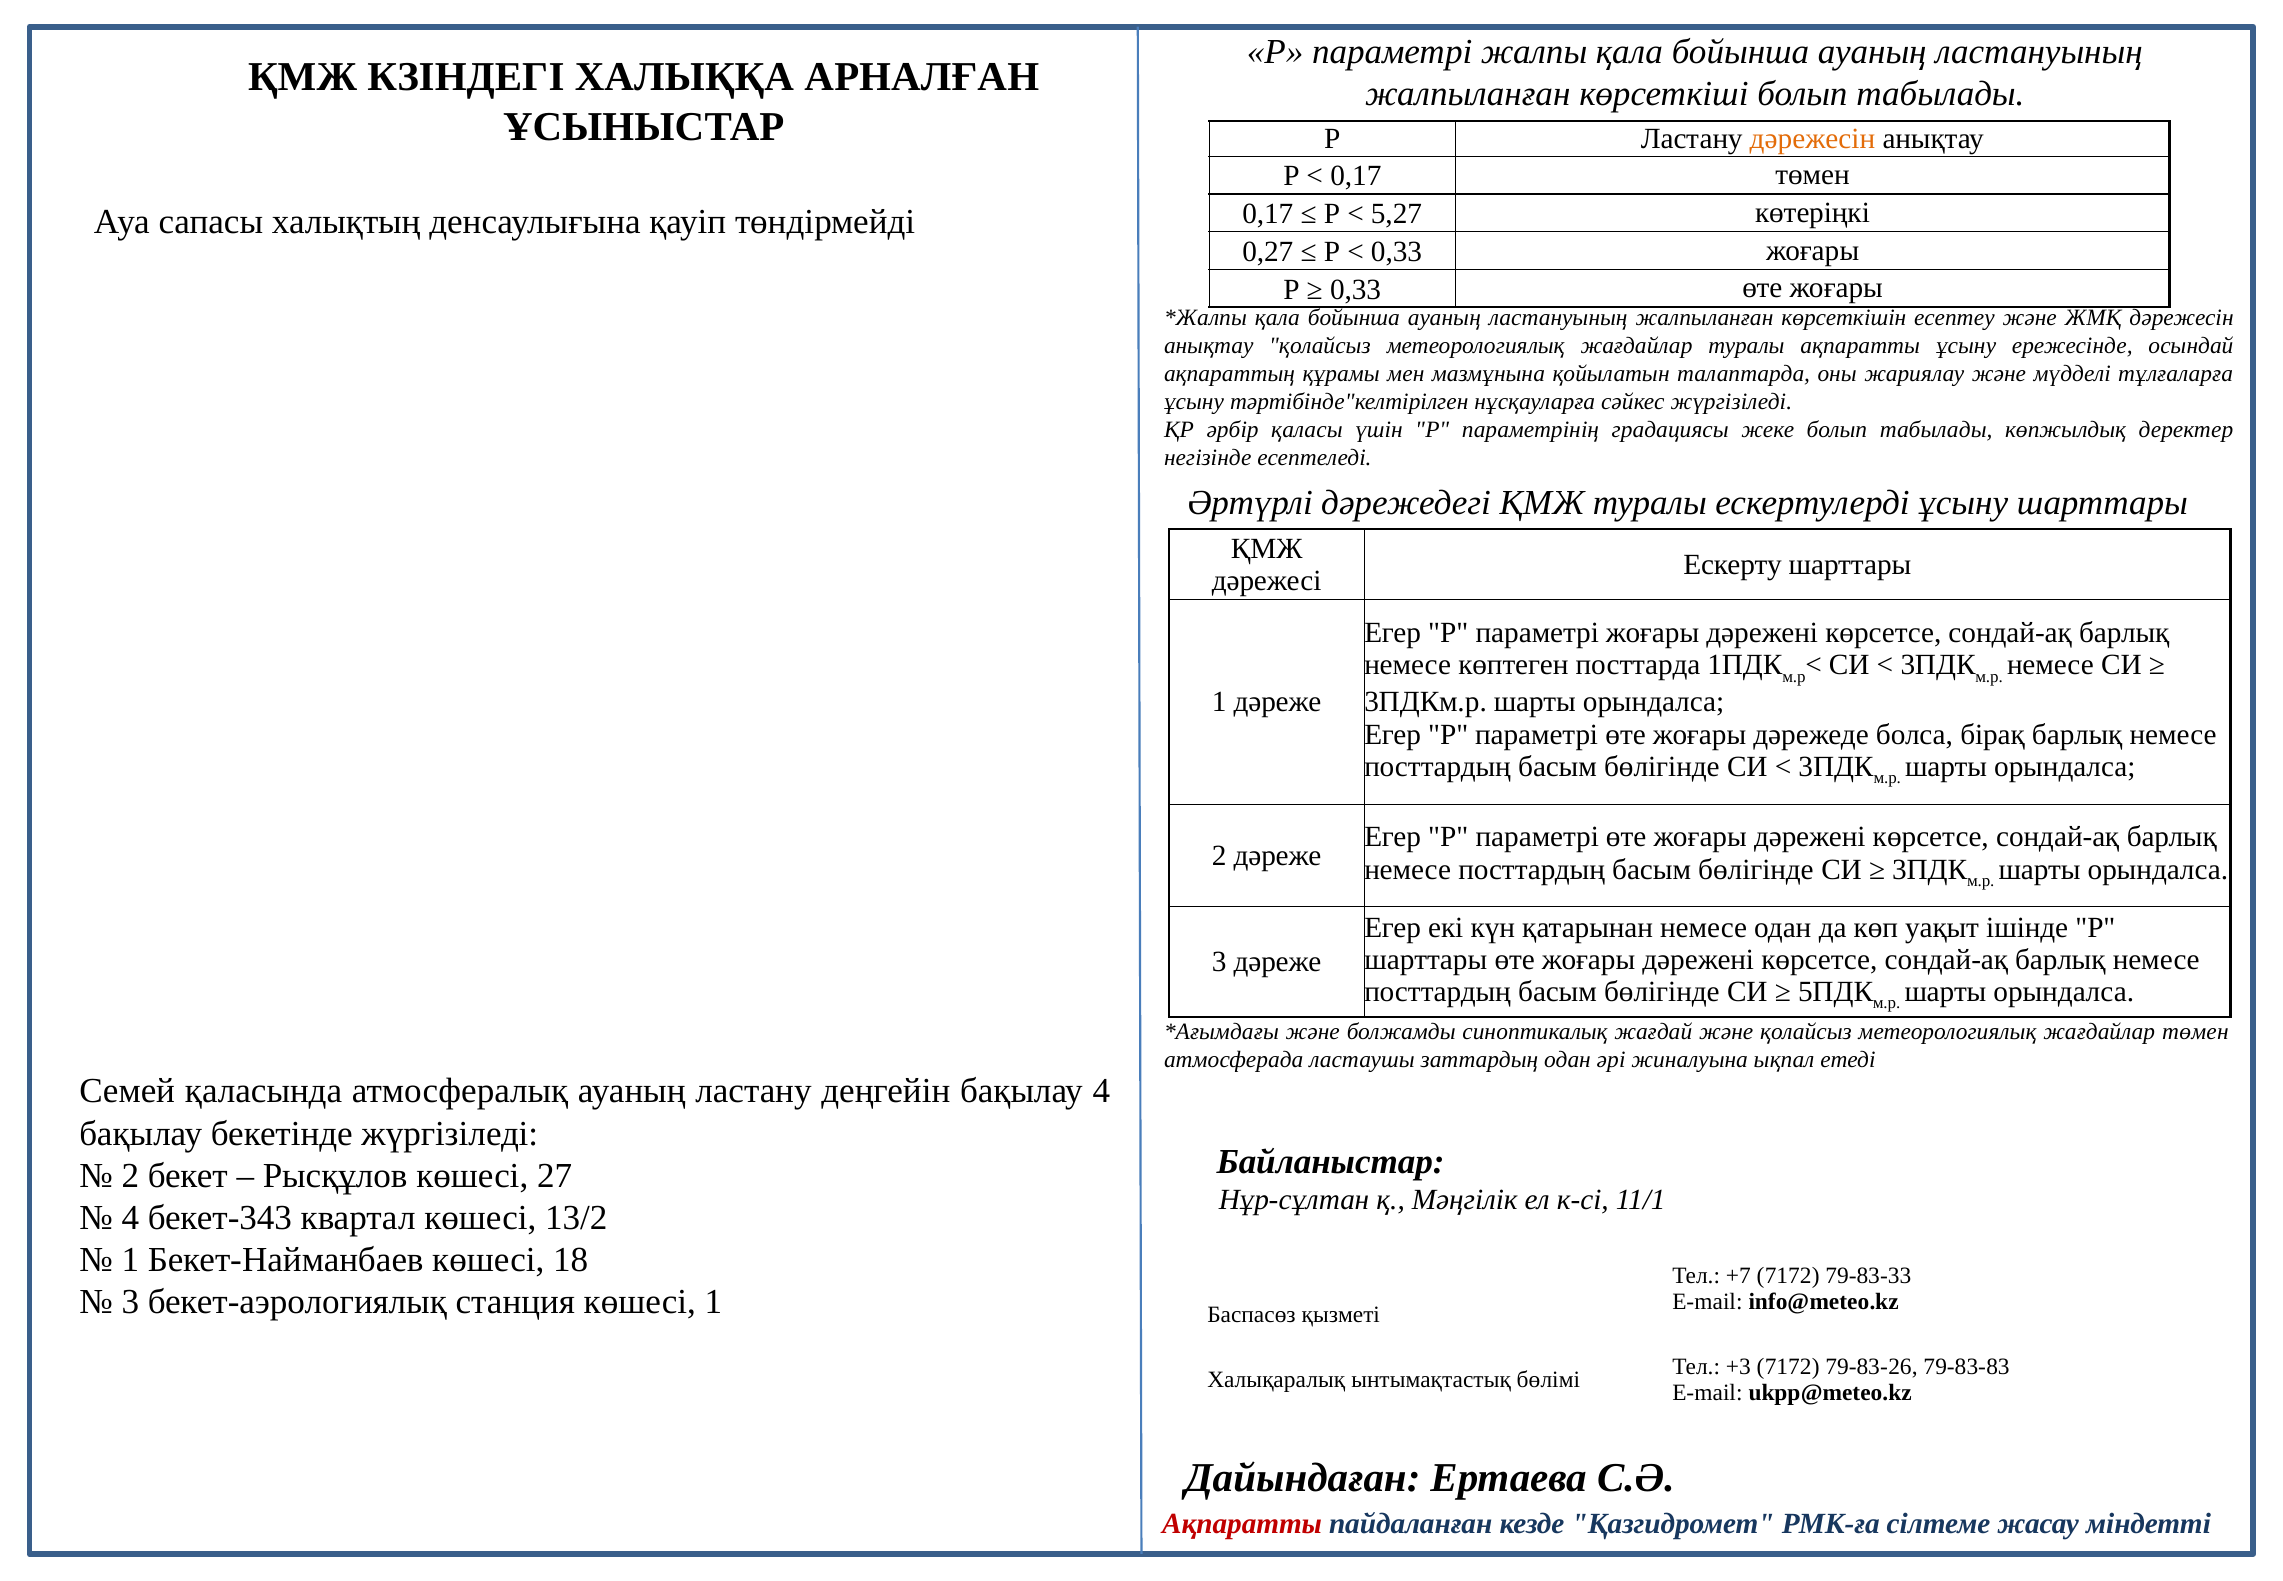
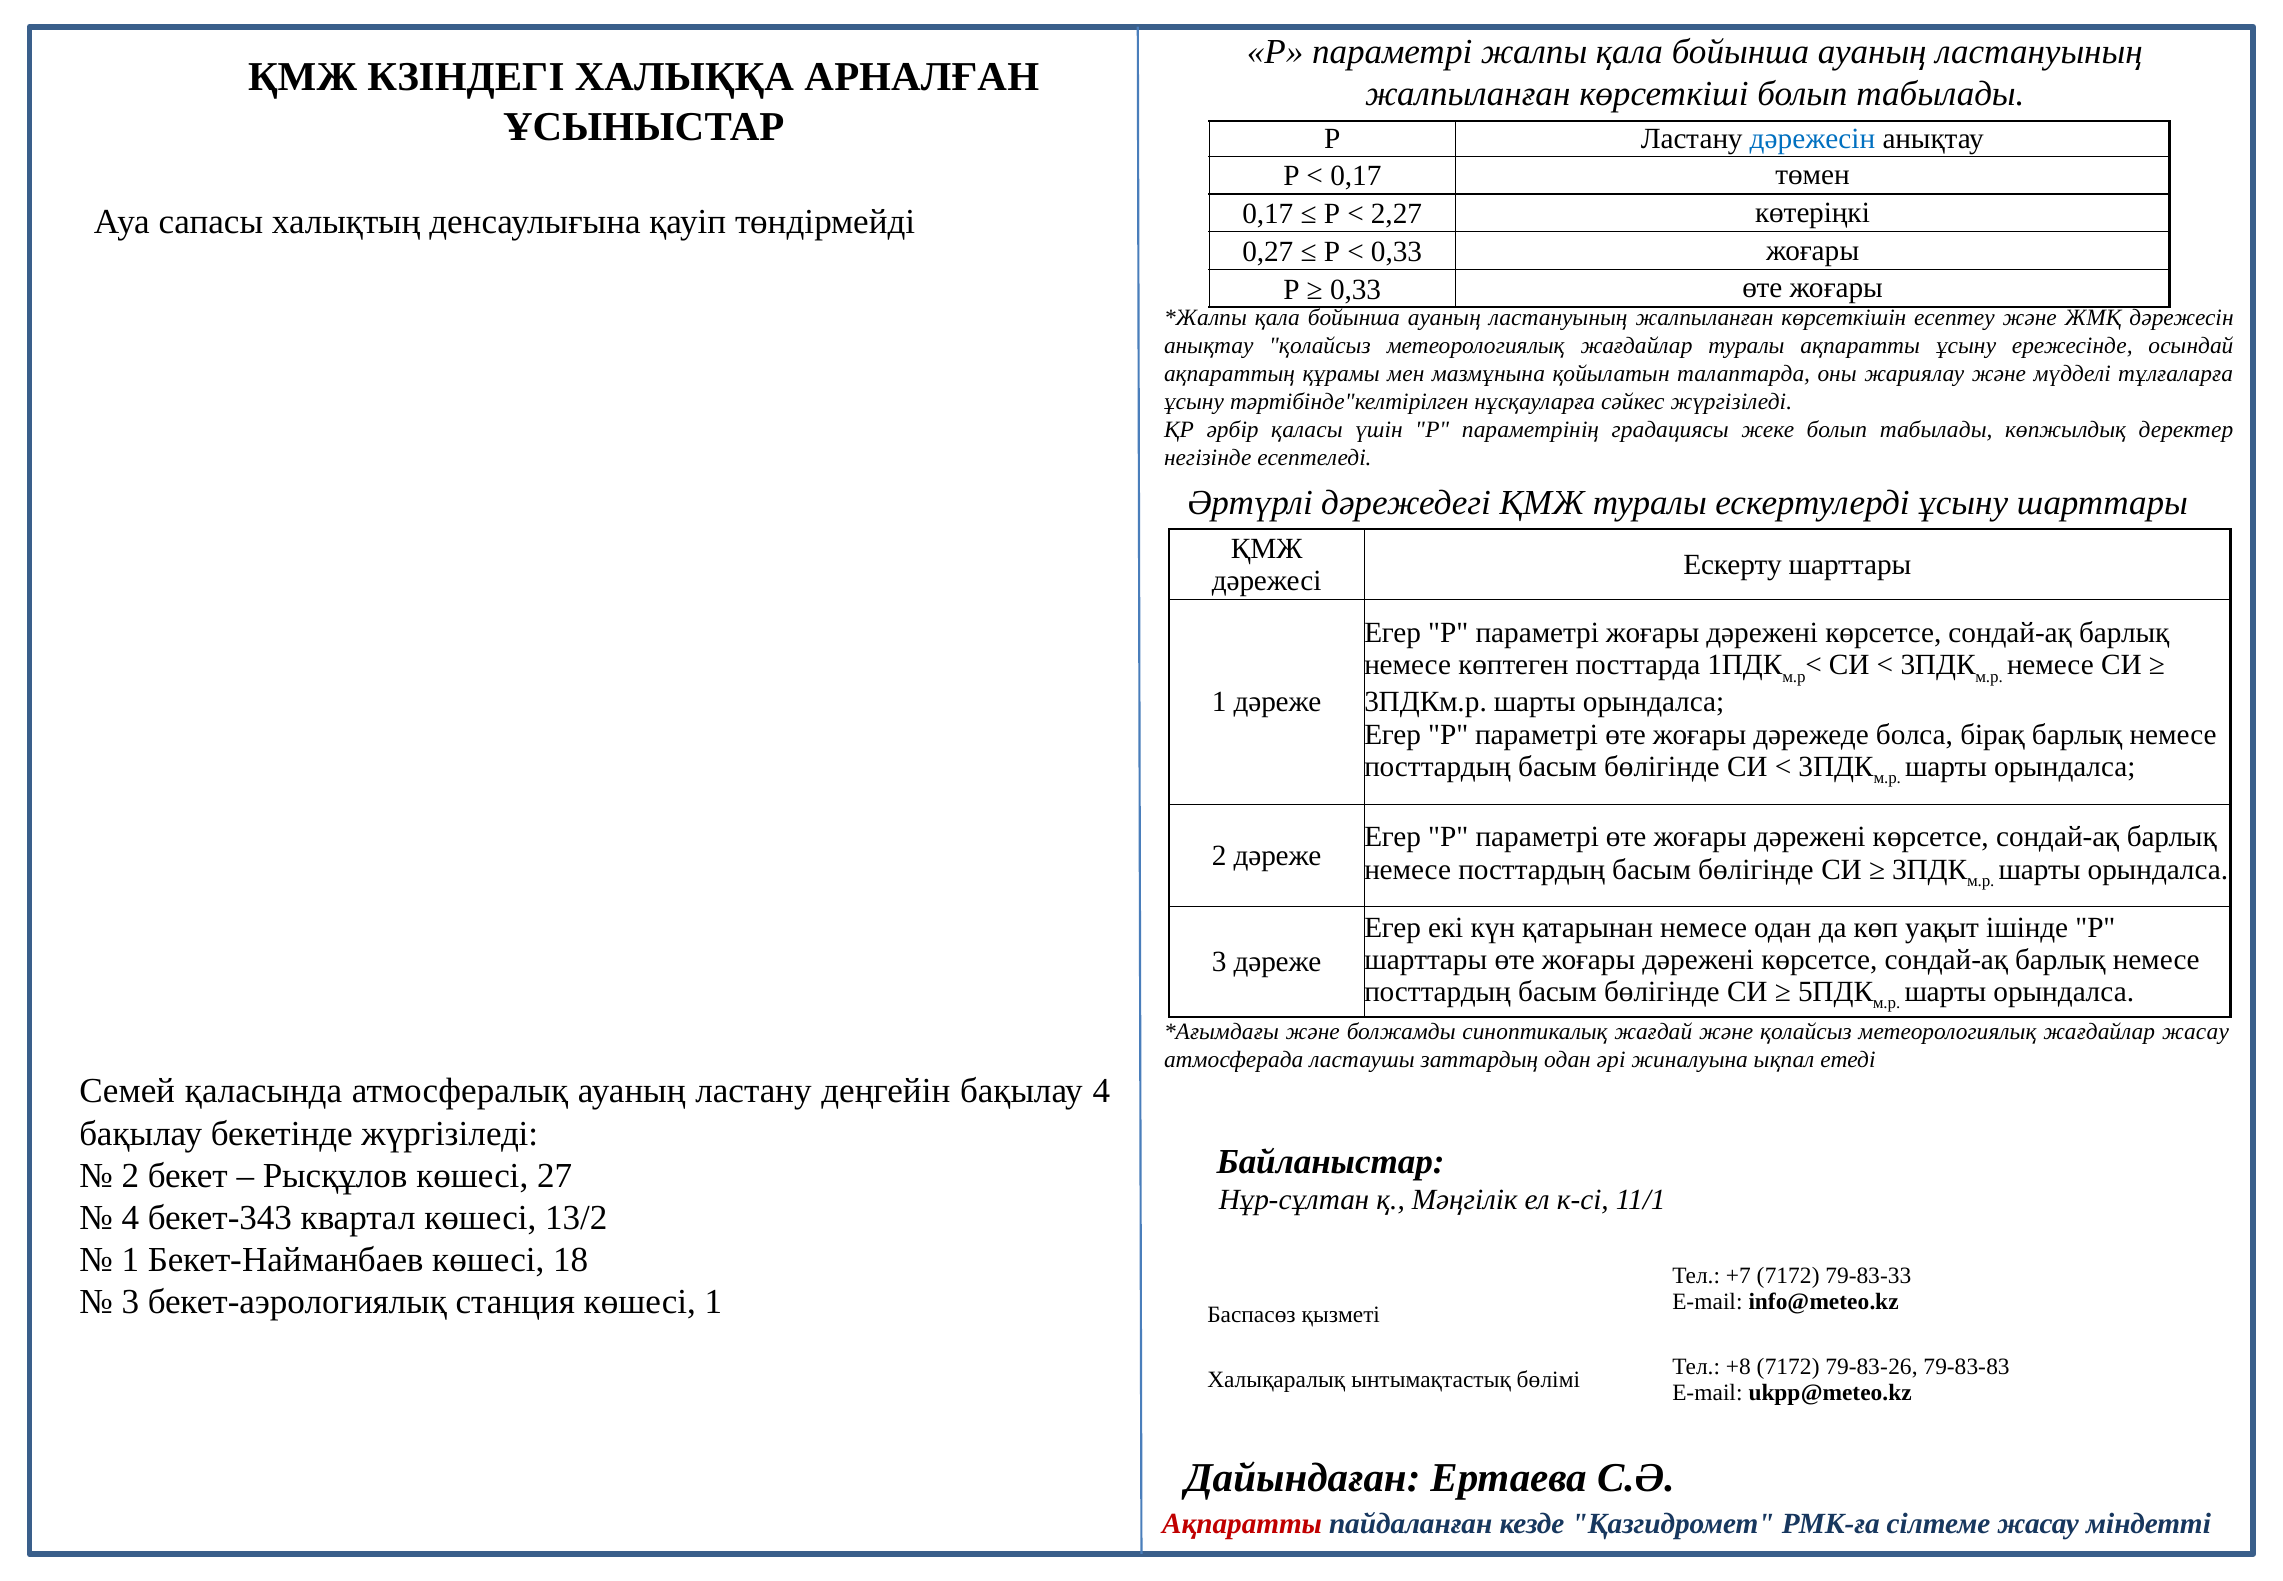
дәрежесін colour: orange -> blue (1812, 139)
5,27: 5,27 -> 2,27 (1396, 214)
жағдайлар төмен: төмен -> жасау (2195, 1032)
+3: +3 -> +8 (1738, 1366)
